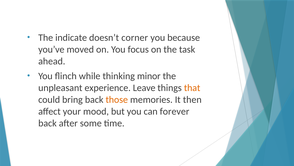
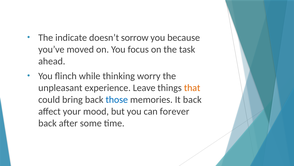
corner: corner -> sorrow (135, 37)
minor: minor -> worry (149, 76)
those colour: orange -> blue (117, 99)
It then: then -> back (192, 99)
